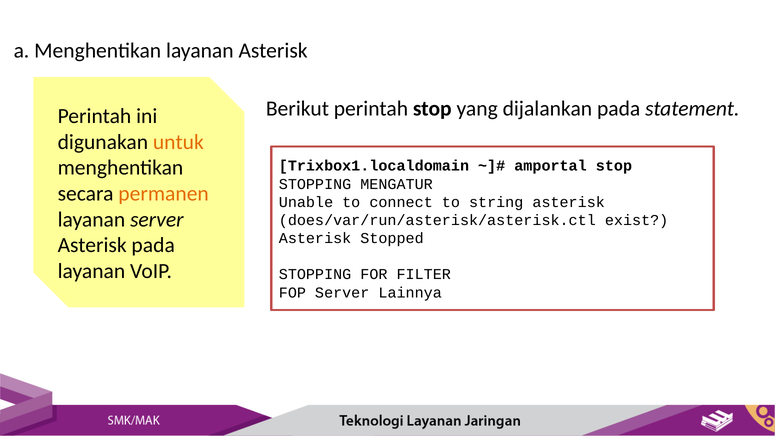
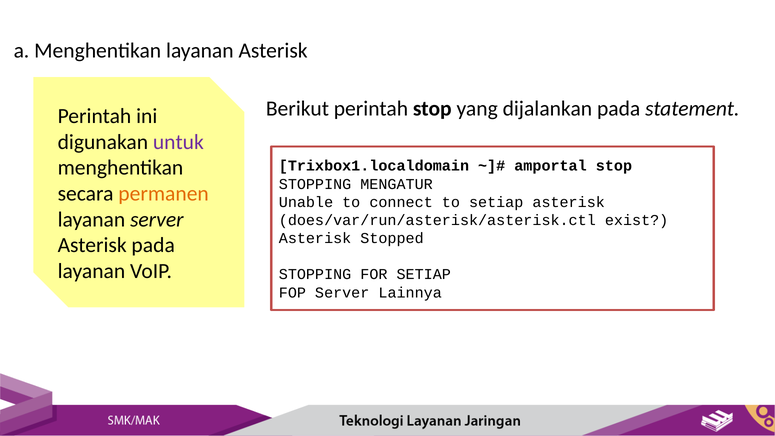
untuk colour: orange -> purple (178, 142)
to string: string -> setiap (496, 202)
FOR FILTER: FILTER -> SETIAP (424, 274)
